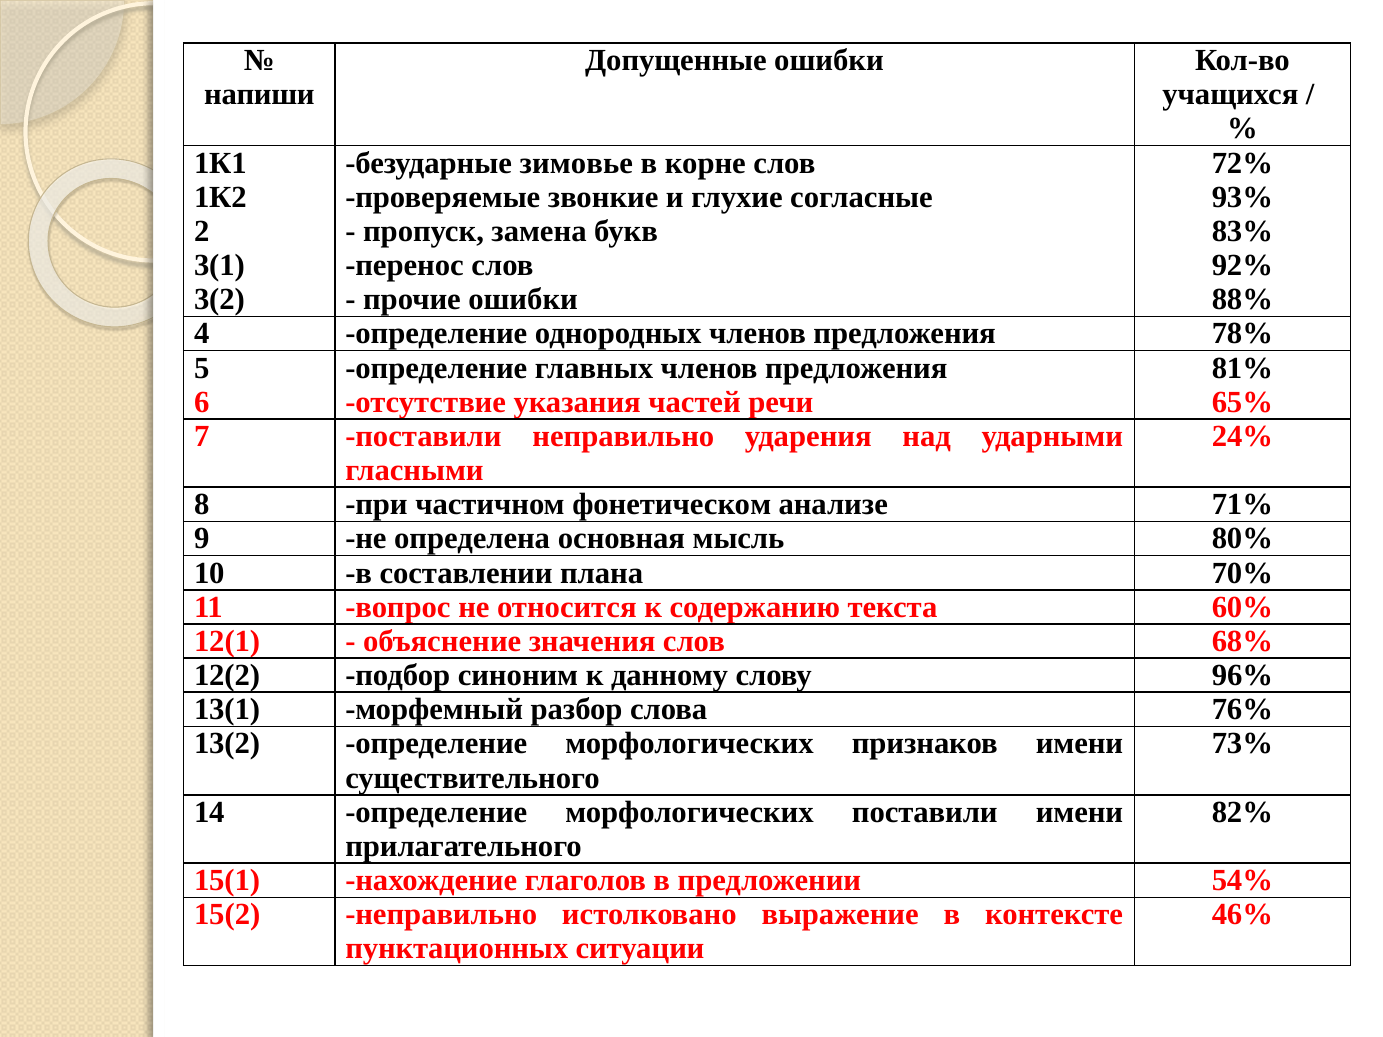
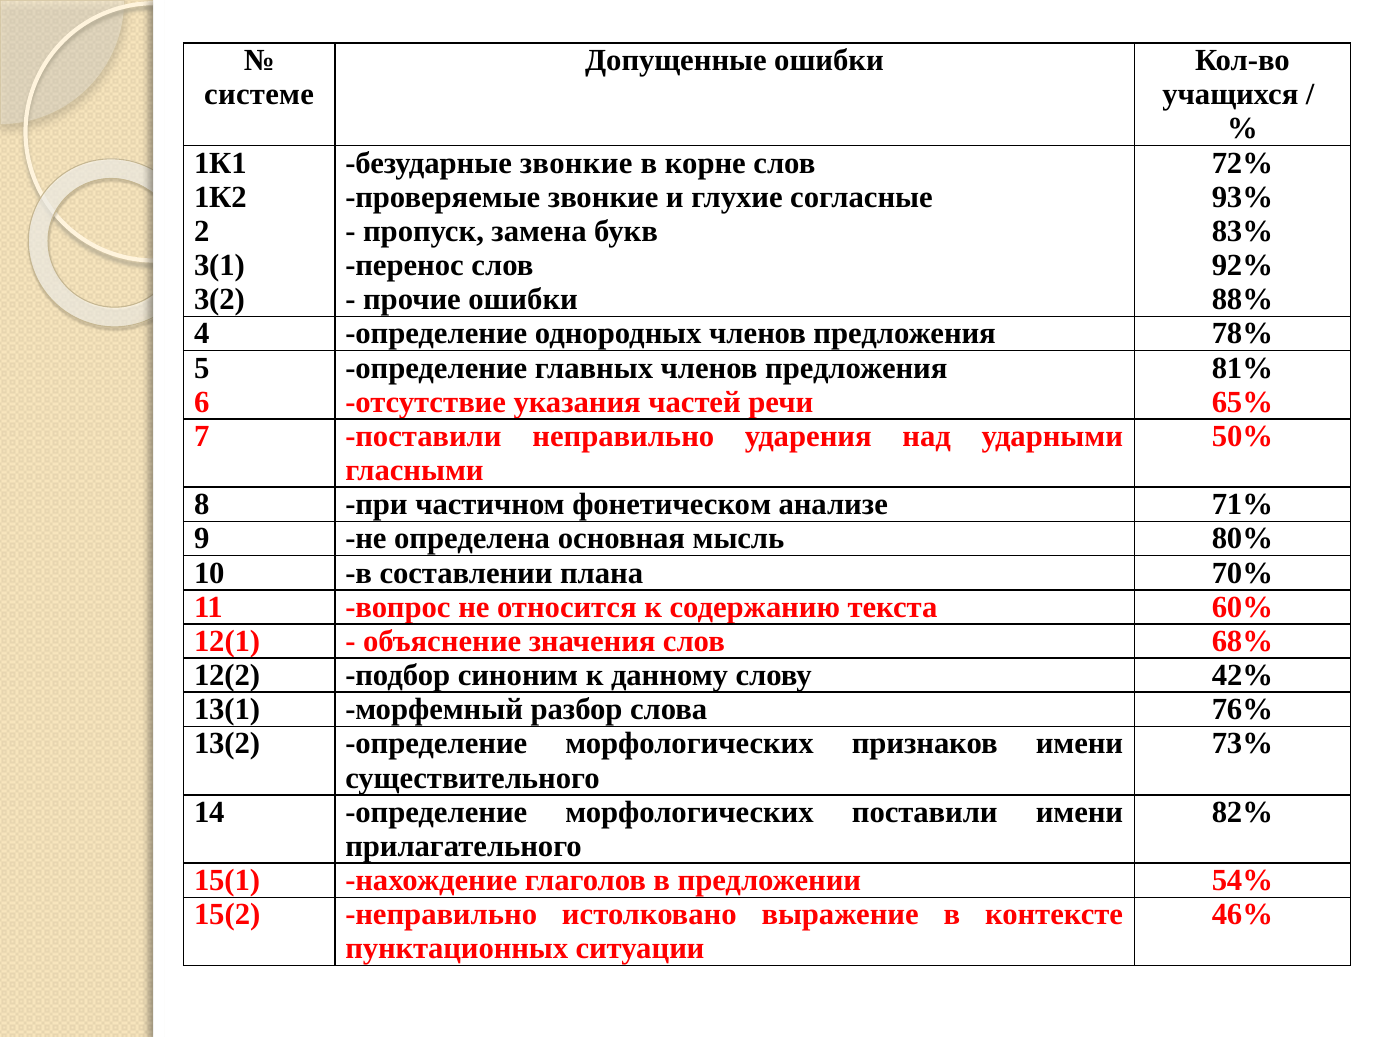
напиши: напиши -> системе (259, 95)
безударные зимовье: зимовье -> звонкие (576, 163)
24%: 24% -> 50% (1242, 436)
96%: 96% -> 42% (1242, 676)
